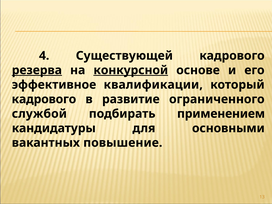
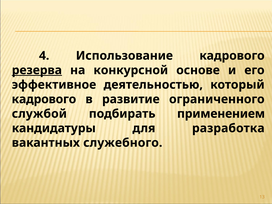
Существующей: Существующей -> Использование (124, 56)
конкурсной underline: present -> none (131, 70)
квалификации: квалификации -> деятельностью (153, 85)
основными: основными -> разработка (228, 128)
повышение: повышение -> служебного (123, 143)
